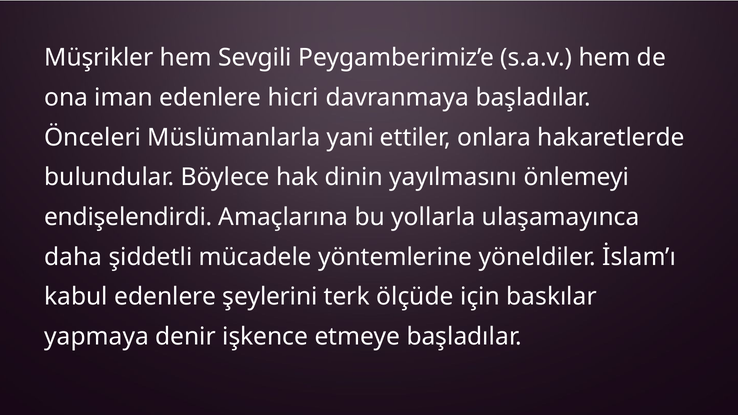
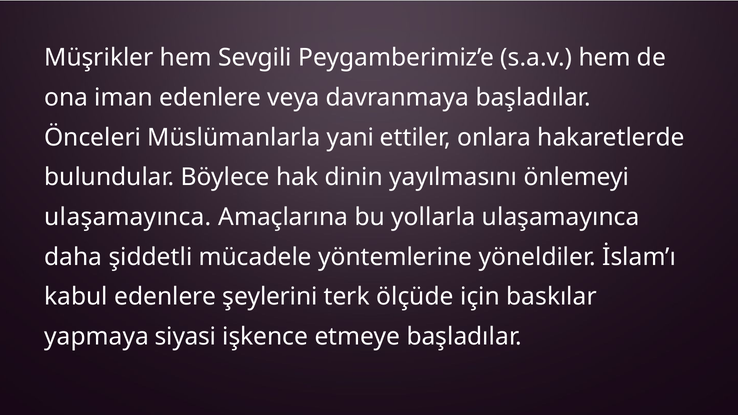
hicri: hicri -> veya (294, 98)
endişelendirdi: endişelendirdi -> ulaşamayınca (128, 217)
denir: denir -> siyasi (186, 337)
